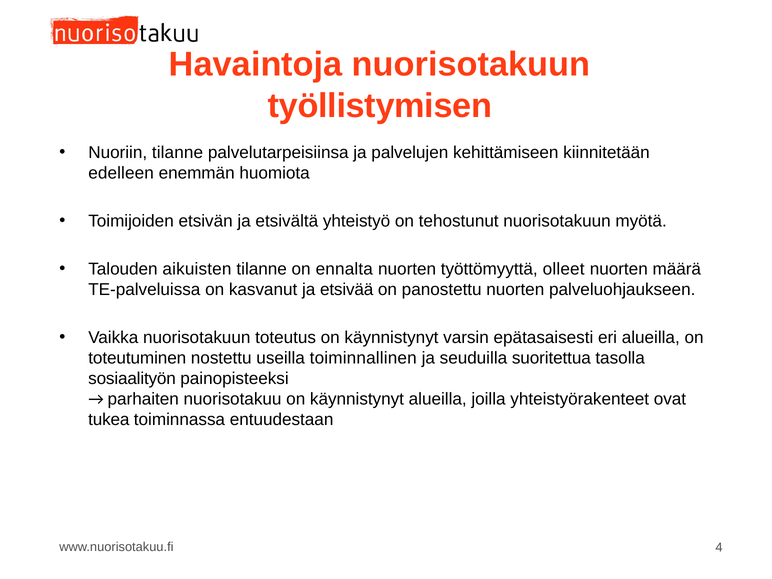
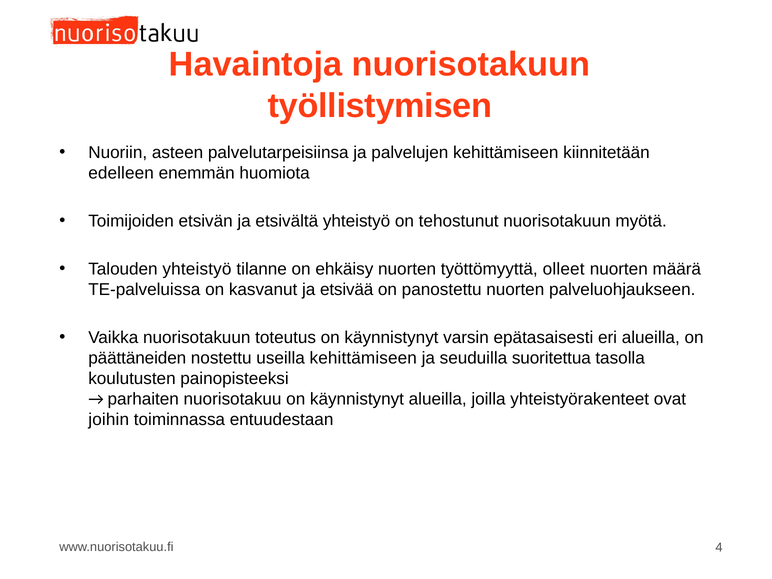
Nuoriin tilanne: tilanne -> asteen (178, 152)
Talouden aikuisten: aikuisten -> yhteistyö (197, 269)
ennalta: ennalta -> ehkäisy (344, 269)
toteutuminen: toteutuminen -> päättäneiden (137, 358)
useilla toiminnallinen: toiminnallinen -> kehittämiseen (363, 358)
sosiaalityön: sosiaalityön -> koulutusten (132, 379)
tukea: tukea -> joihin (109, 420)
